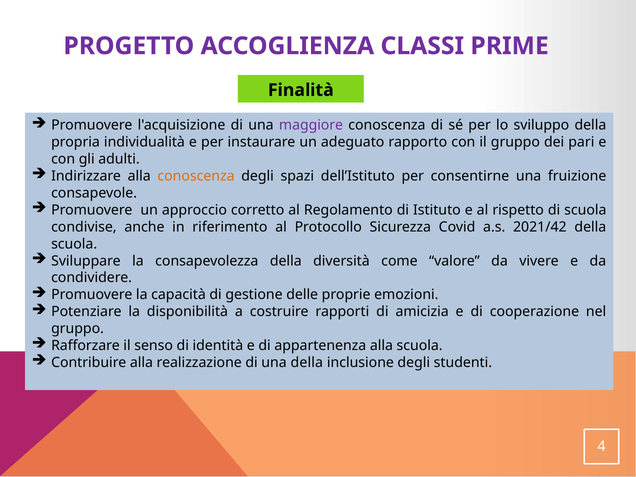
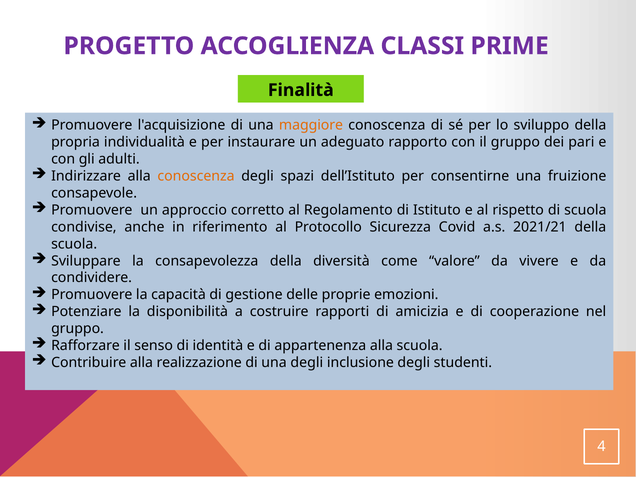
maggiore colour: purple -> orange (311, 125)
2021/42: 2021/42 -> 2021/21 (540, 227)
una della: della -> degli (307, 363)
